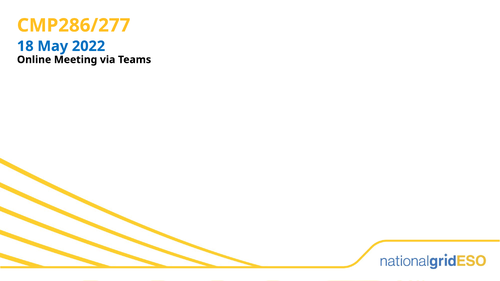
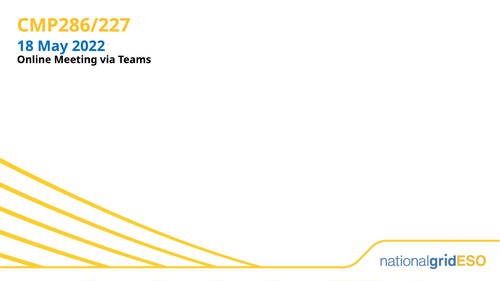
CMP286/277: CMP286/277 -> CMP286/227 (74, 25)
